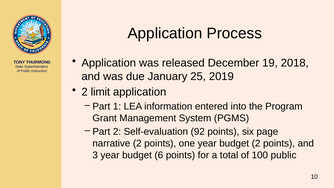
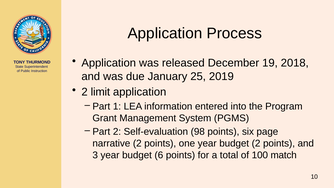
92: 92 -> 98 (198, 132)
100 public: public -> match (284, 155)
